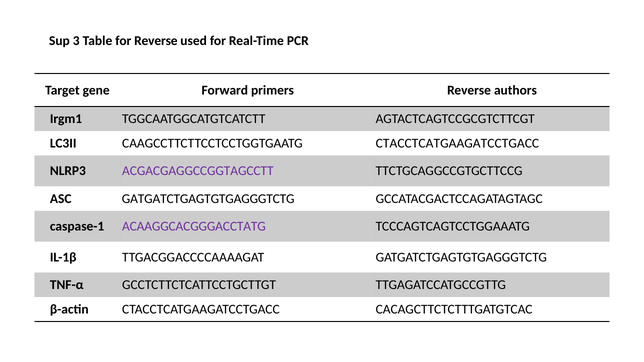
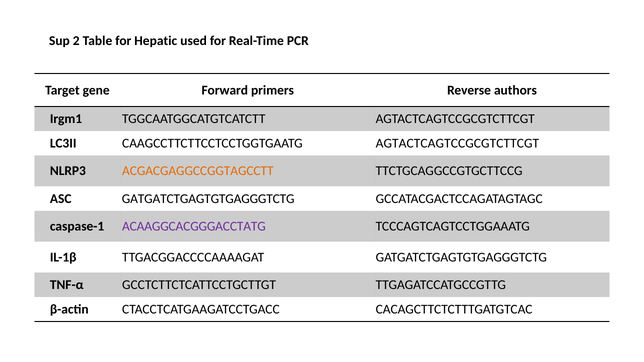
3: 3 -> 2 (76, 41)
for Reverse: Reverse -> Hepatic (156, 41)
CAAGCCTTCTTCCTCCTGGTGAATG CTACCTCATGAAGATCCTGACC: CTACCTCATGAAGATCCTGACC -> AGTACTCAGTCCGCGTCTTCGT (457, 143)
ACGACGAGGCCGGTAGCCTT colour: purple -> orange (198, 171)
